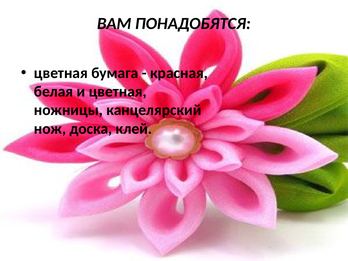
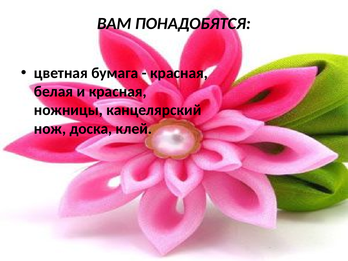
и цветная: цветная -> красная (118, 92)
